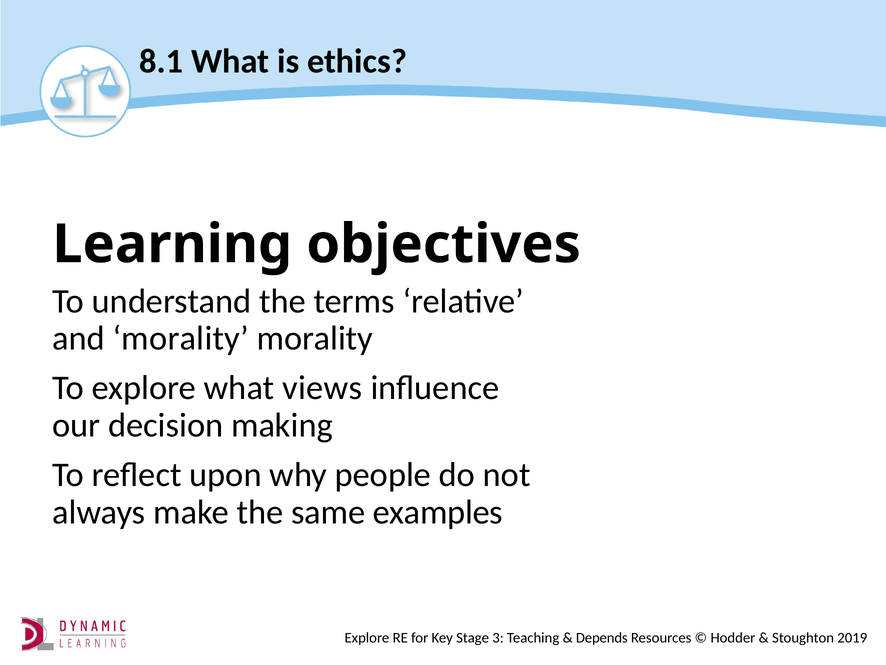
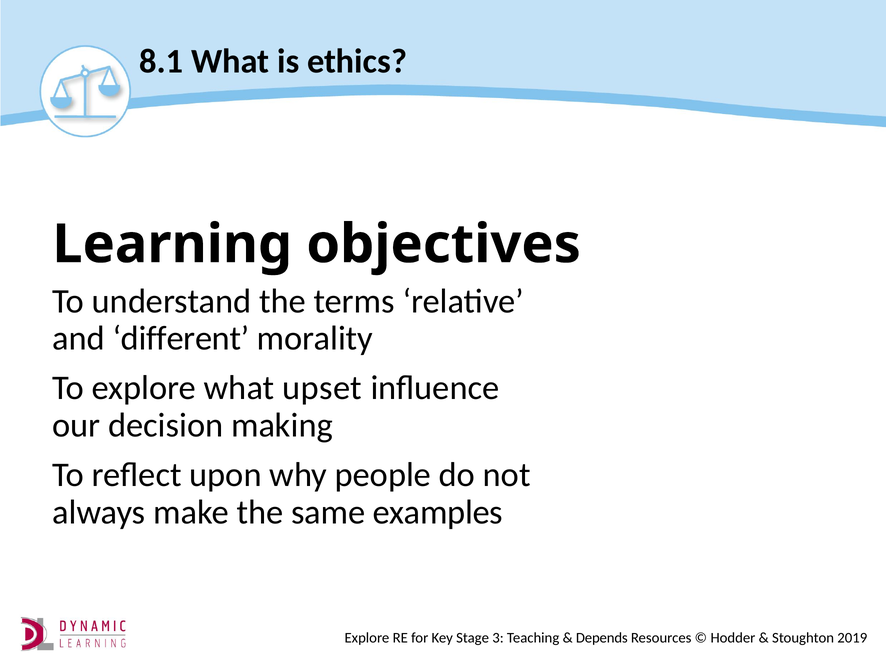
and morality: morality -> different (181, 338)
views: views -> upset (322, 388)
